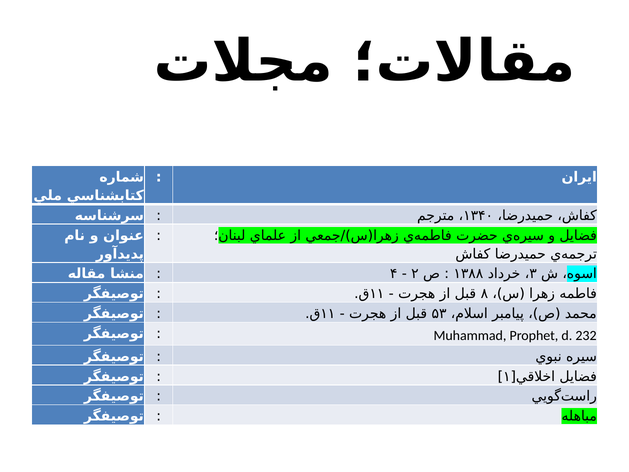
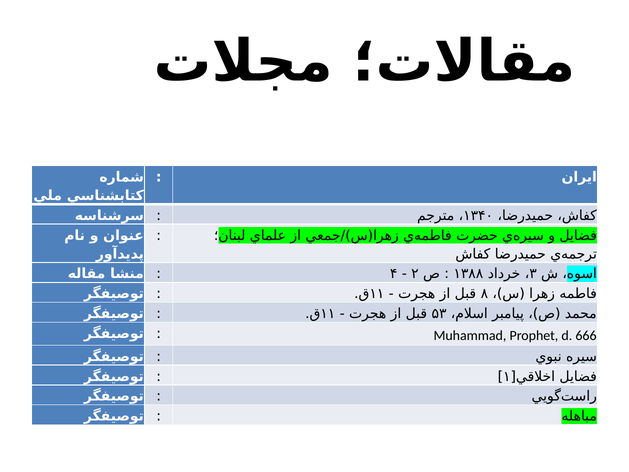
232: 232 -> 666 (586, 336)
